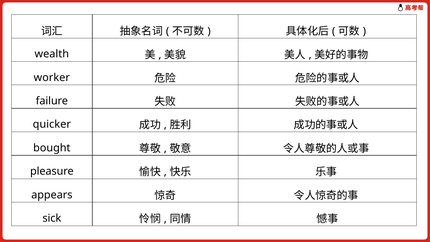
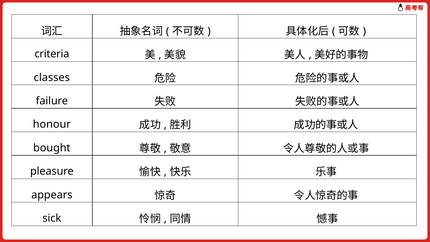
wealth: wealth -> criteria (52, 54)
worker: worker -> classes (52, 77)
quicker: quicker -> honour (52, 124)
